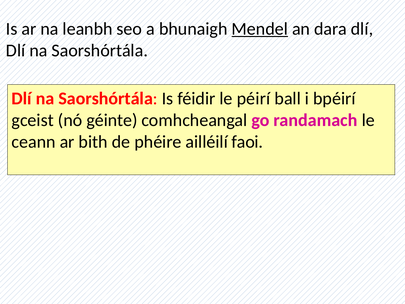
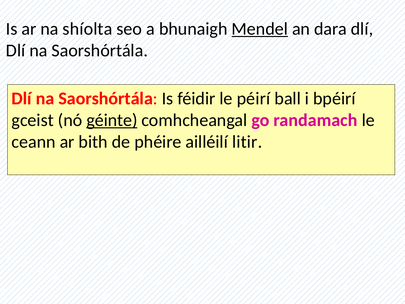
leanbh: leanbh -> shíolta (88, 29)
géinte underline: none -> present (112, 120)
faoi: faoi -> litir (247, 142)
